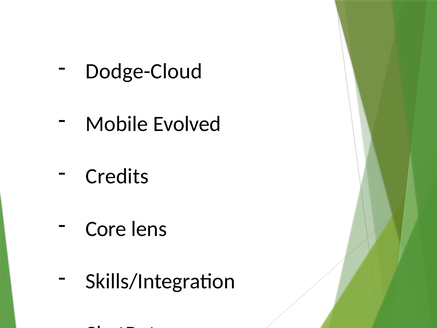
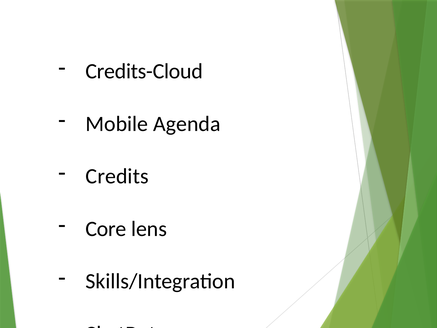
Dodge-Cloud: Dodge-Cloud -> Credits-Cloud (144, 71)
Evolved: Evolved -> Agenda (187, 124)
